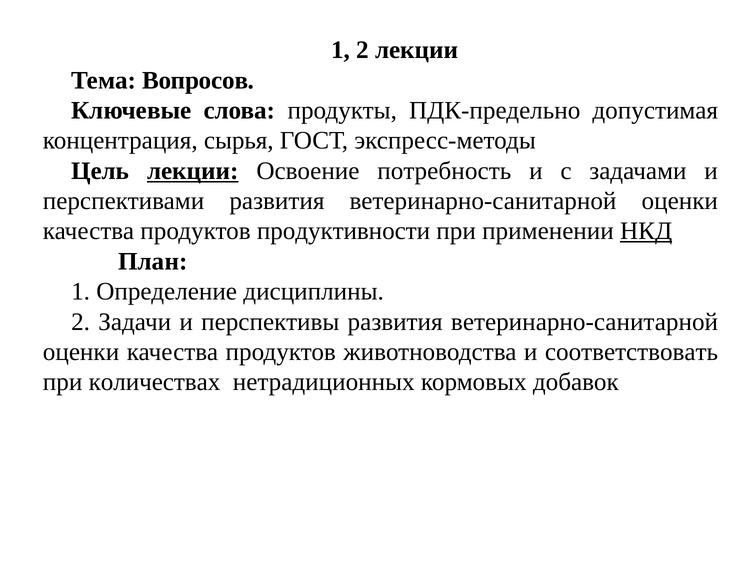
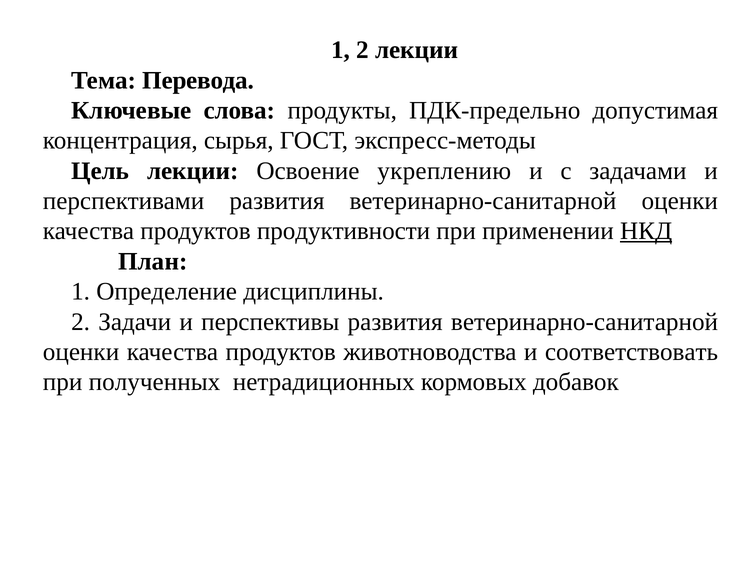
Вопросов: Вопросов -> Перевода (198, 80)
лекции underline: present -> none (193, 171)
потребность: потребность -> укреплению (444, 171)
количествах: количествах -> полученных (154, 382)
